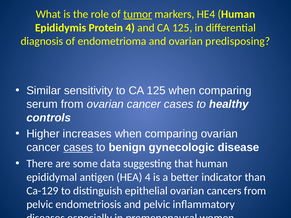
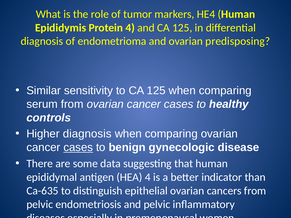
tumor underline: present -> none (138, 14)
Higher increases: increases -> diagnosis (87, 134)
Ca-129: Ca-129 -> Ca-635 (42, 191)
